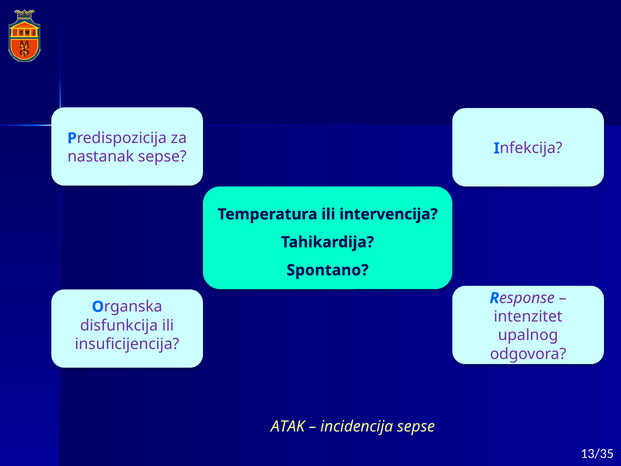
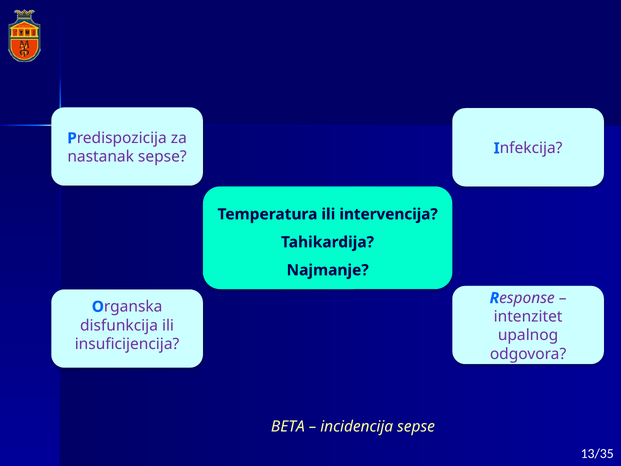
Spontano: Spontano -> Najmanje (328, 270)
ATAK: ATAK -> BETA (288, 426)
